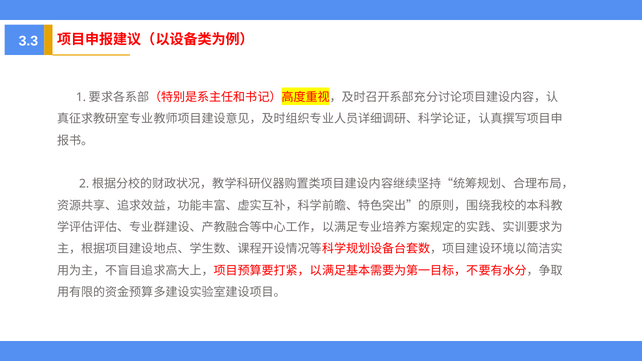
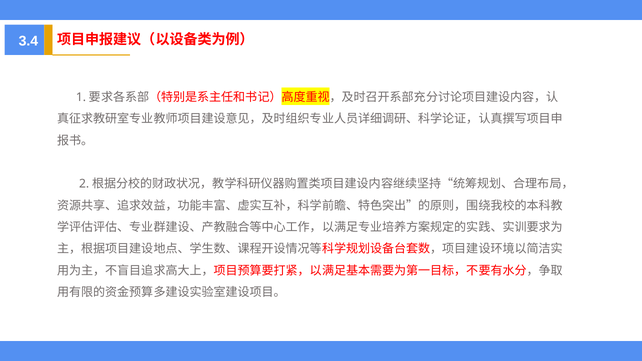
3.3: 3.3 -> 3.4 (28, 41)
